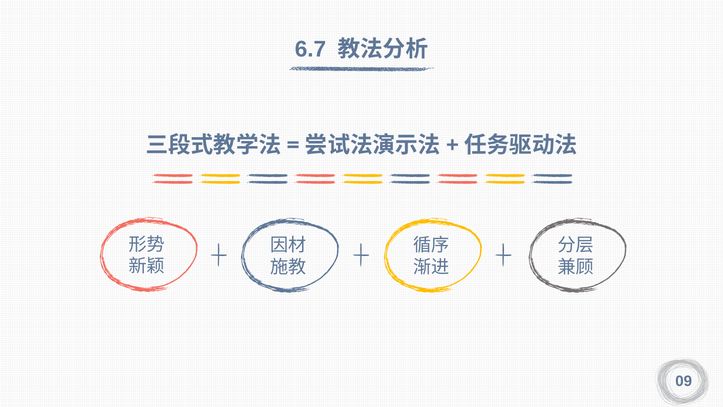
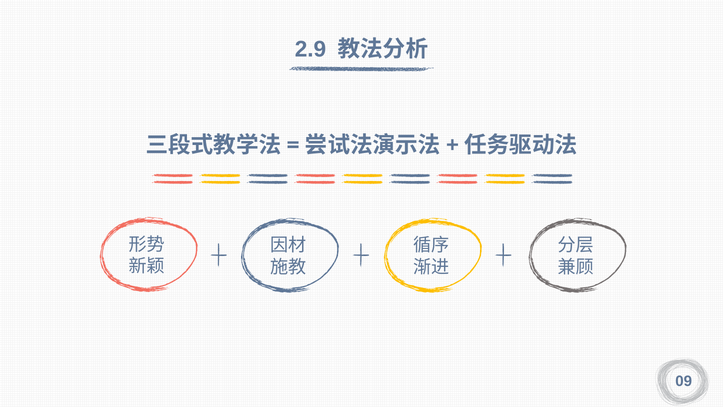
6.7: 6.7 -> 2.9 (310, 49)
